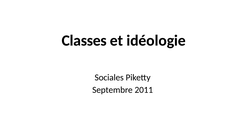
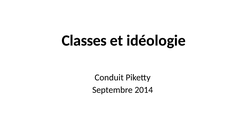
Sociales: Sociales -> Conduit (109, 77)
2011: 2011 -> 2014 (144, 90)
